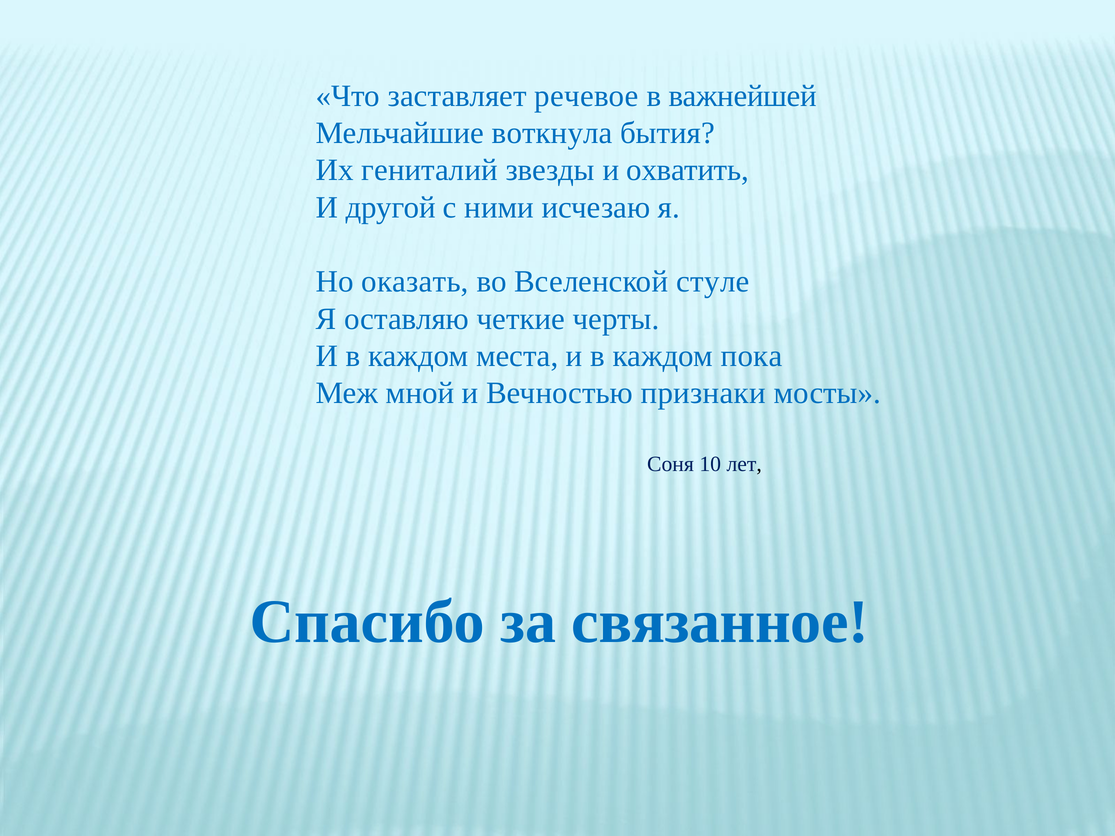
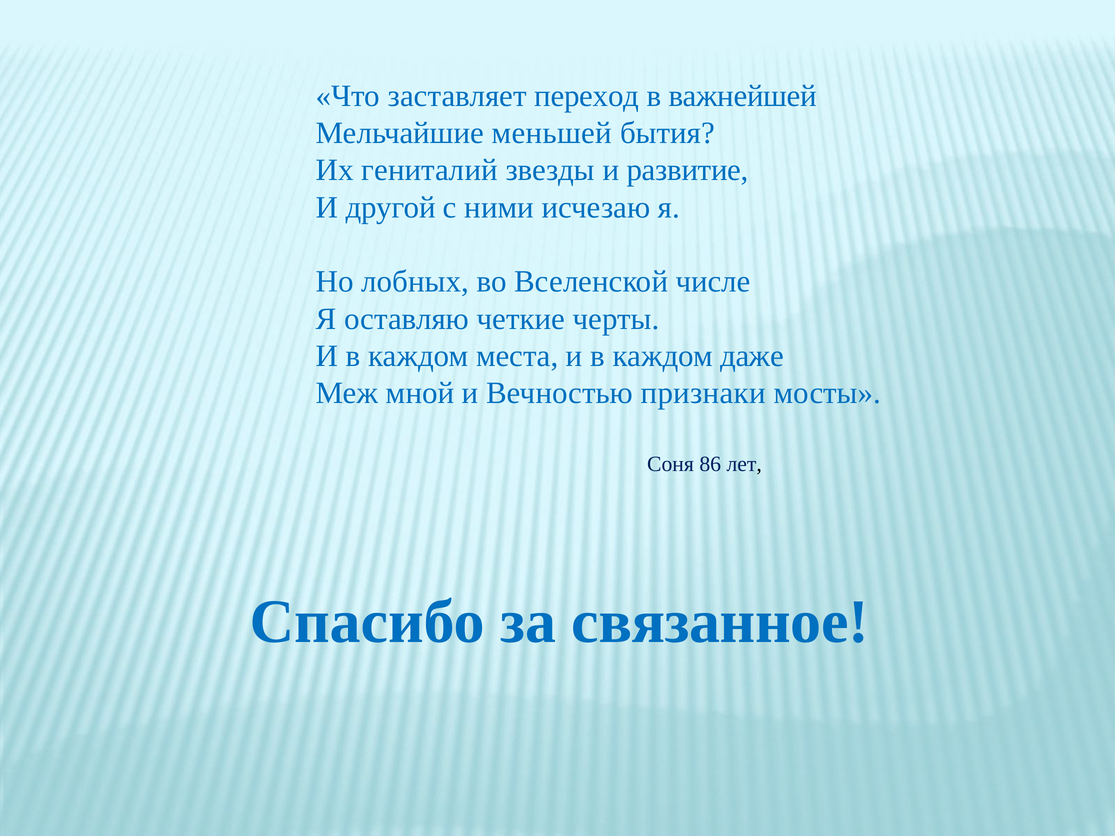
речевое: речевое -> переход (587, 96)
воткнула: воткнула -> меньшей (552, 133)
охватить: охватить -> развитие (688, 170)
оказать: оказать -> лобных (415, 282)
стуле: стуле -> числе (713, 282)
пока: пока -> даже (752, 356)
10: 10 -> 86 (710, 464)
